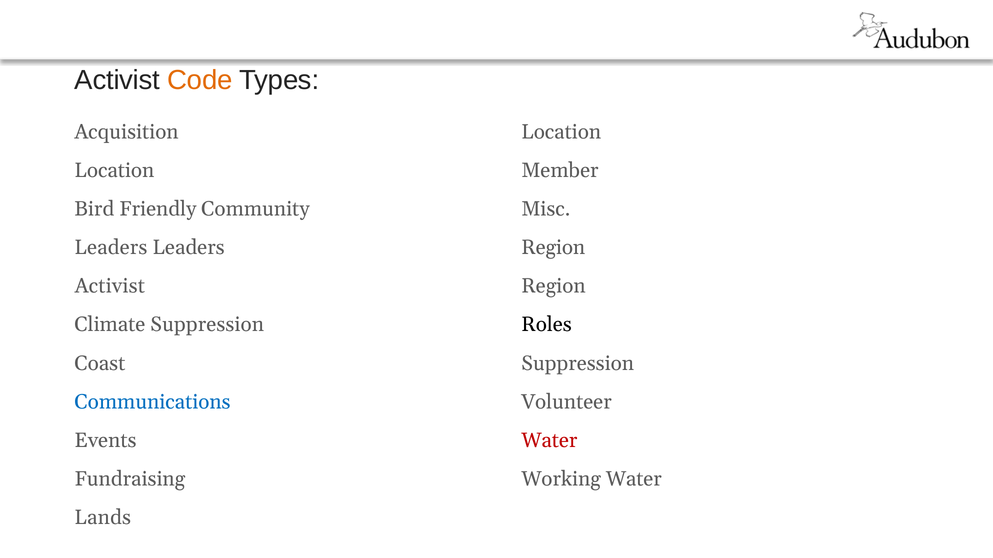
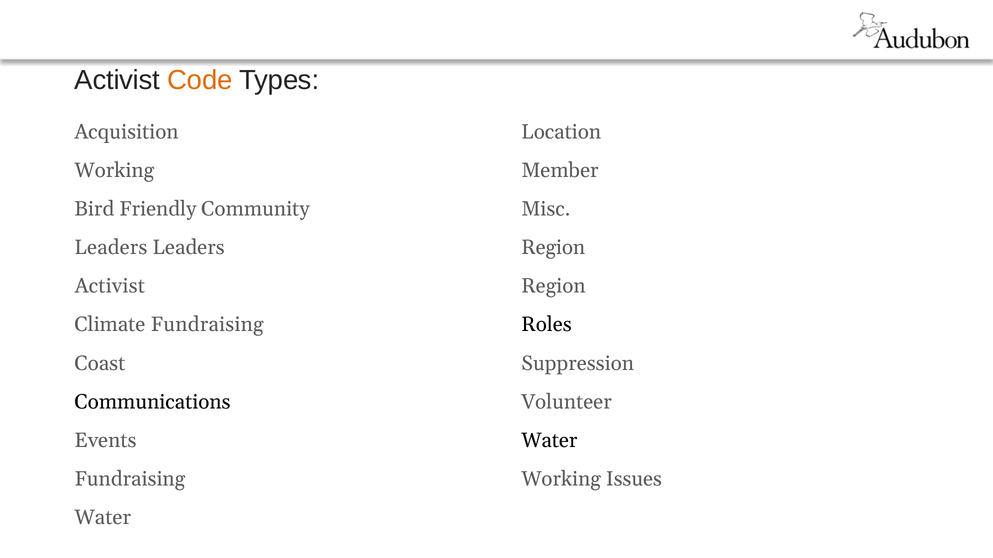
Location: Location -> Working (114, 170)
Climate Suppression: Suppression -> Fundraising (207, 325)
Communications colour: blue -> black (153, 402)
Water colour: red -> black (549, 441)
Working Water: Water -> Issues (634, 479)
Lands: Lands -> Water (103, 518)
